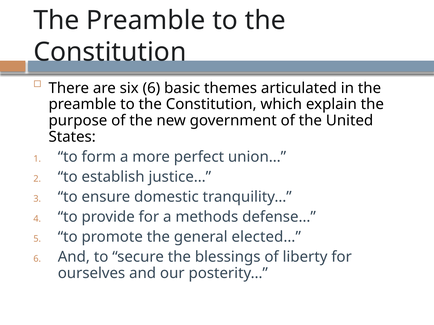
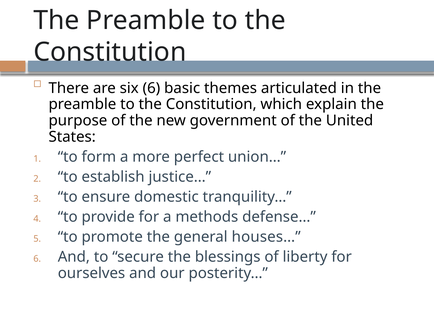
elected…: elected… -> houses… (266, 237)
